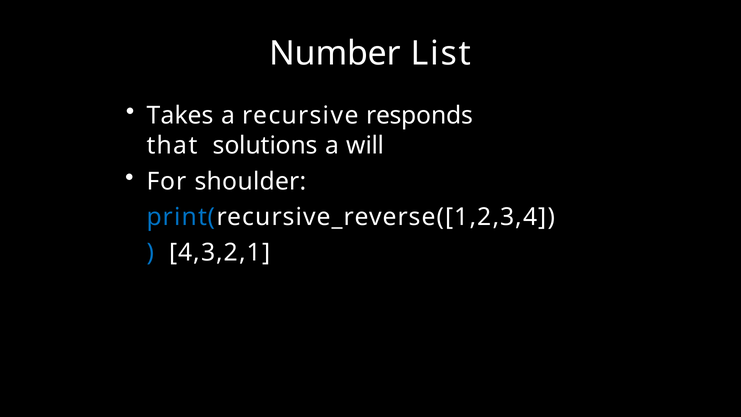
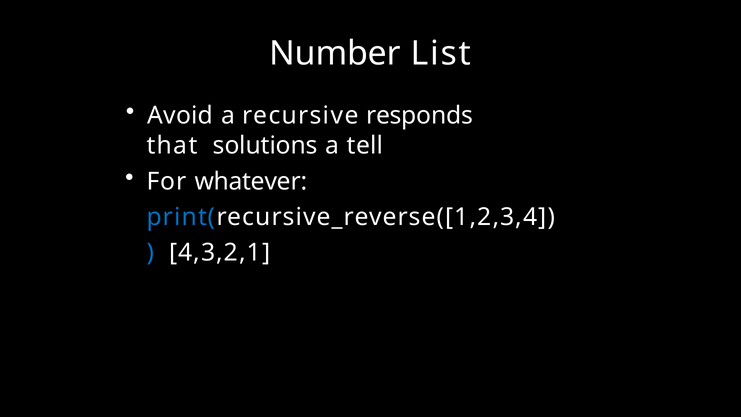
Takes: Takes -> Avoid (180, 115)
will: will -> tell (365, 145)
shoulder: shoulder -> whatever (251, 182)
